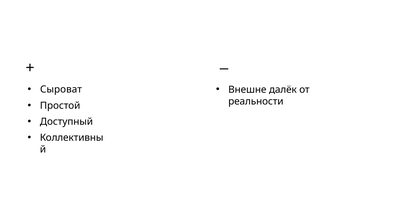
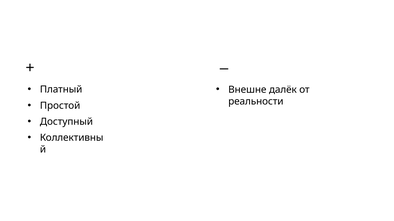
Сыроват: Сыроват -> Платный (61, 90)
